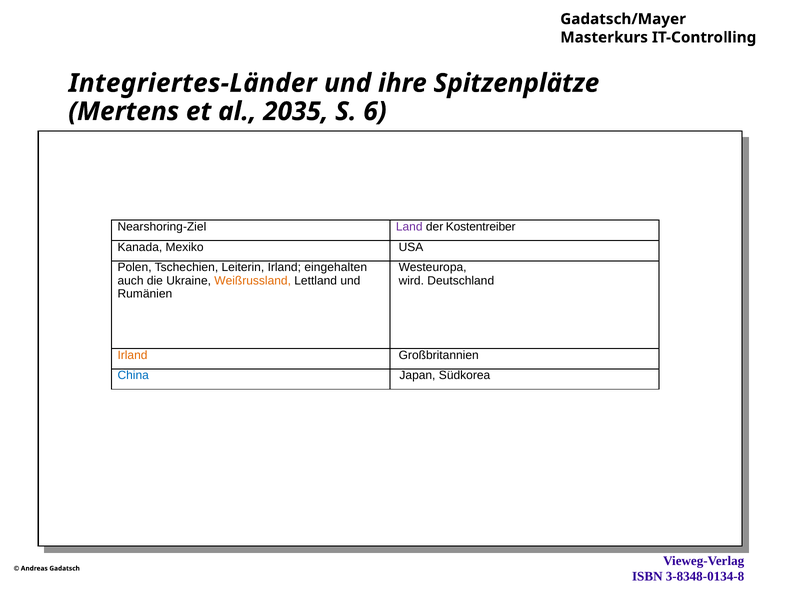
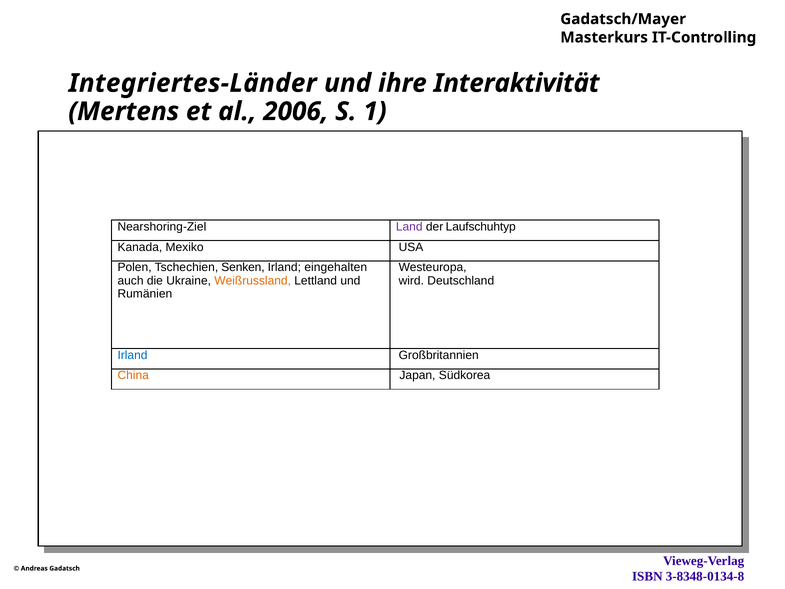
Spitzenplätze: Spitzenplätze -> Interaktivität (516, 83)
2035: 2035 -> 2006 (296, 111)
6: 6 -> 1 (375, 111)
Kostentreiber: Kostentreiber -> Laufschuhtyp (481, 227)
Leiterin: Leiterin -> Senken (243, 267)
Irland colour: orange -> blue (133, 355)
China colour: blue -> orange (133, 375)
